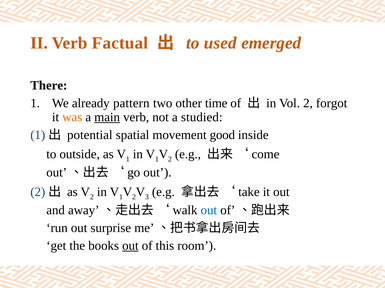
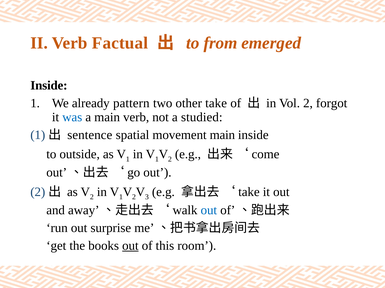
used: used -> from (220, 43)
There: There -> Inside (49, 86)
other time: time -> take (216, 104)
was colour: orange -> blue (72, 117)
main underline: present -> none (107, 117)
potential: potential -> sentence (90, 135)
movement good: good -> main (222, 135)
